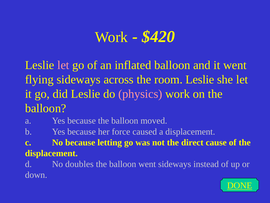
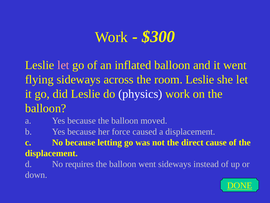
$420: $420 -> $300 (158, 37)
physics colour: pink -> white (140, 94)
doubles: doubles -> requires (80, 164)
